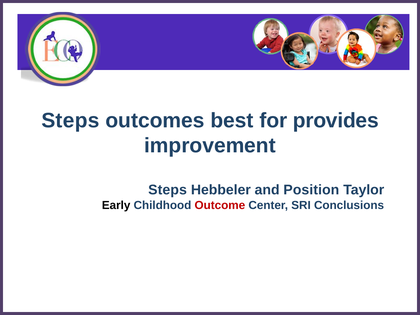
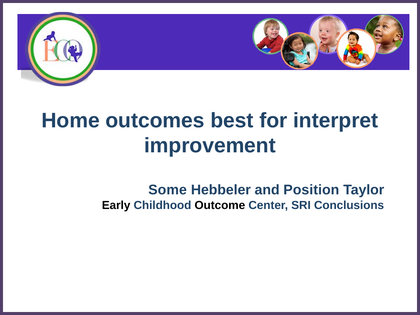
Steps: Steps -> Home (71, 120)
provides: provides -> interpret (336, 120)
Steps: Steps -> Some (168, 190)
Outcome colour: red -> black (220, 205)
